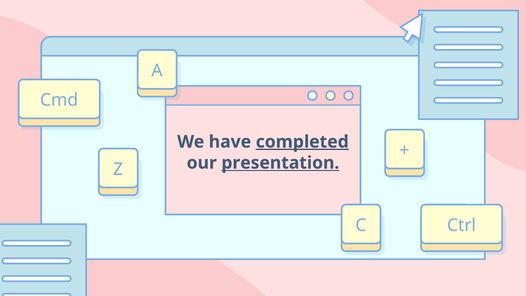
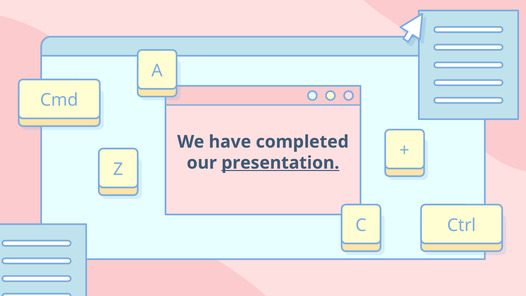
completed underline: present -> none (302, 142)
